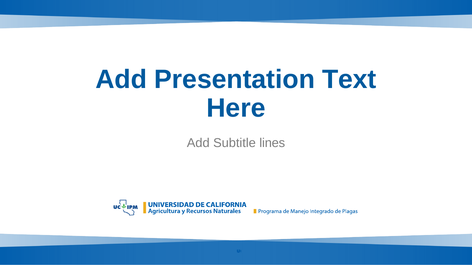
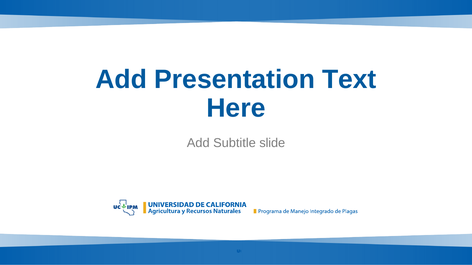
lines: lines -> slide (272, 143)
